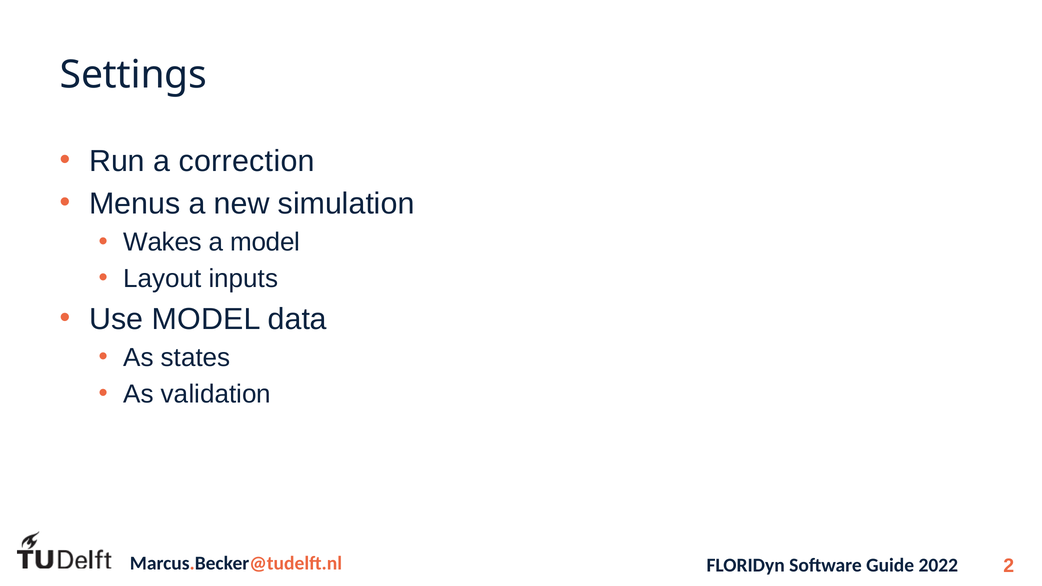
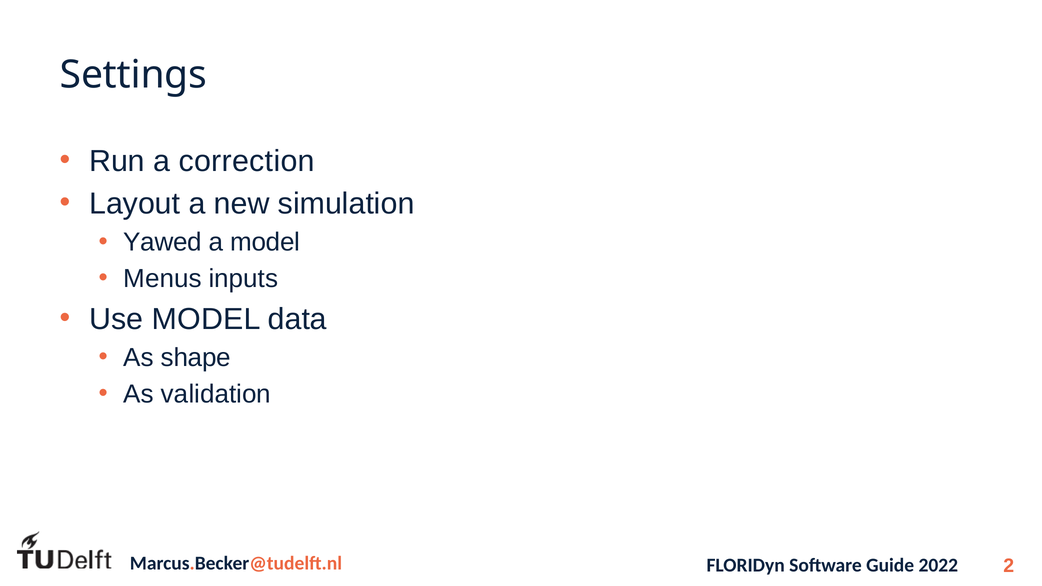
Menus: Menus -> Layout (135, 204)
Wakes: Wakes -> Yawed (163, 242)
Layout: Layout -> Menus (162, 279)
states: states -> shape (196, 358)
